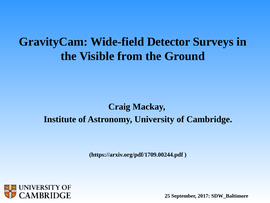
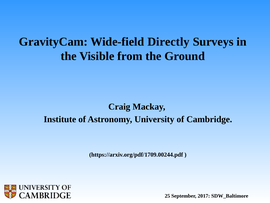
Detector: Detector -> Directly (168, 42)
